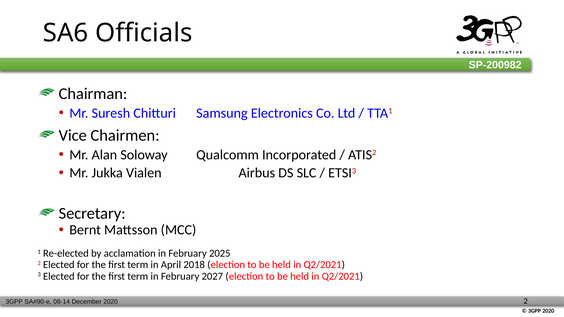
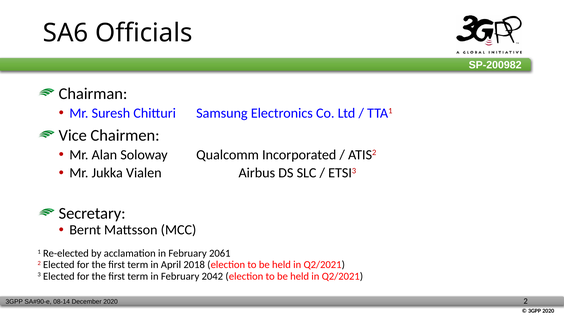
2025: 2025 -> 2061 (220, 254)
2027: 2027 -> 2042 (212, 276)
